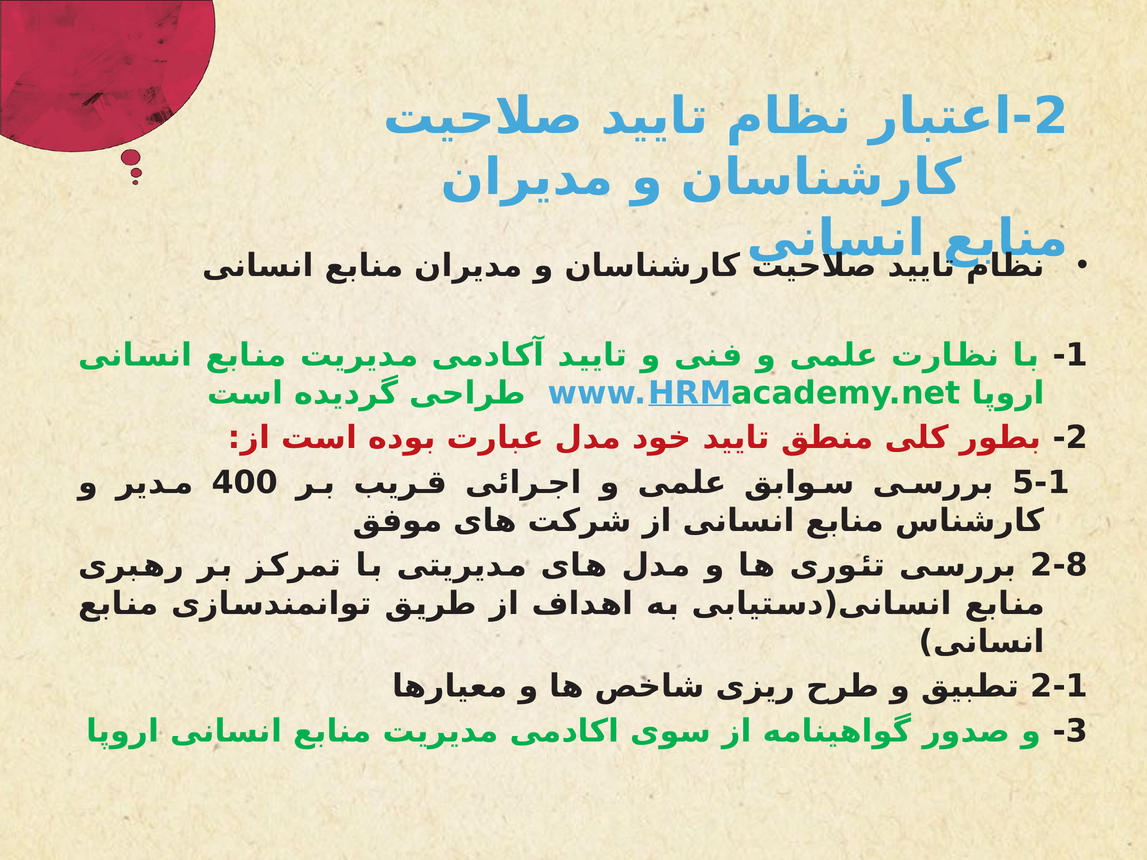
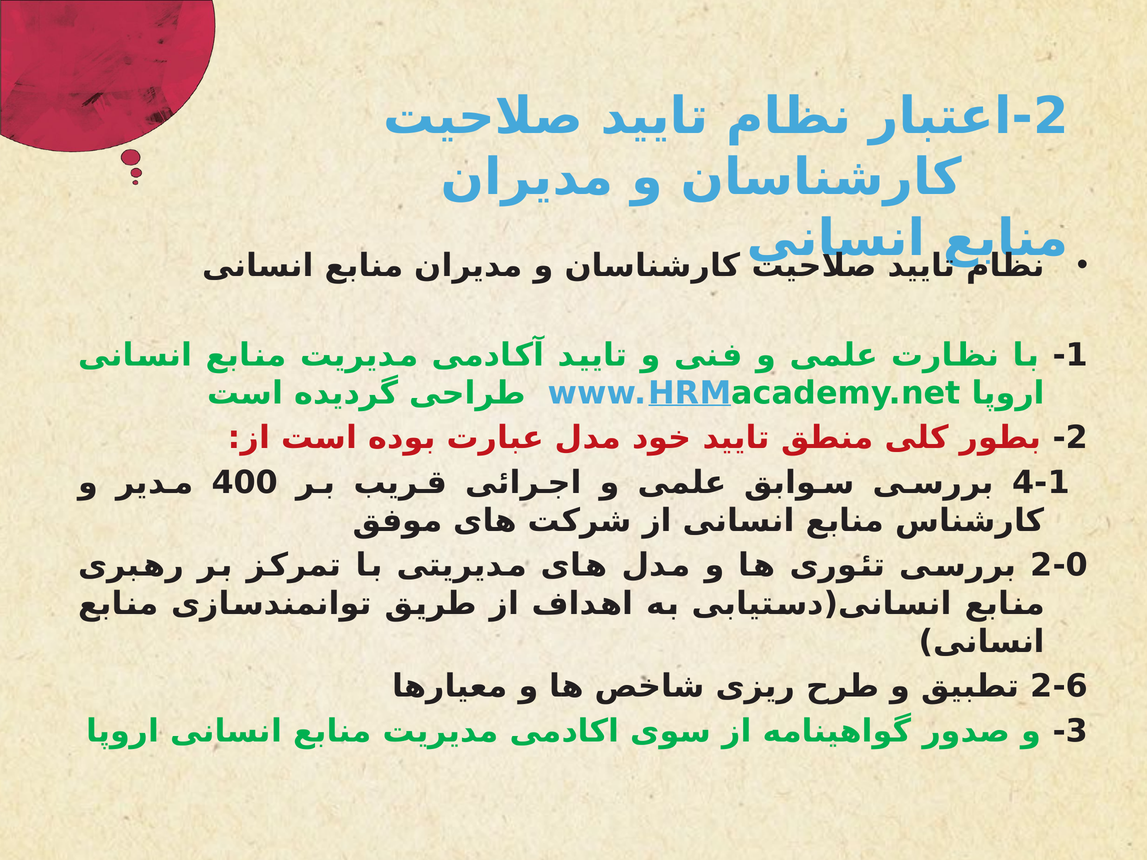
5-1: 5-1 -> 4-1 (1041, 483)
2-8: 2-8 -> 2-0 (1059, 566)
2-1: 2-1 -> 2-6 (1059, 687)
